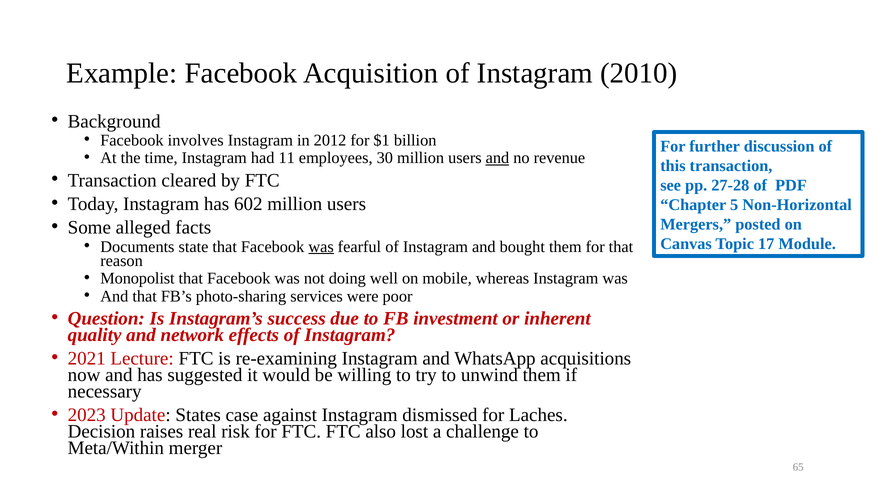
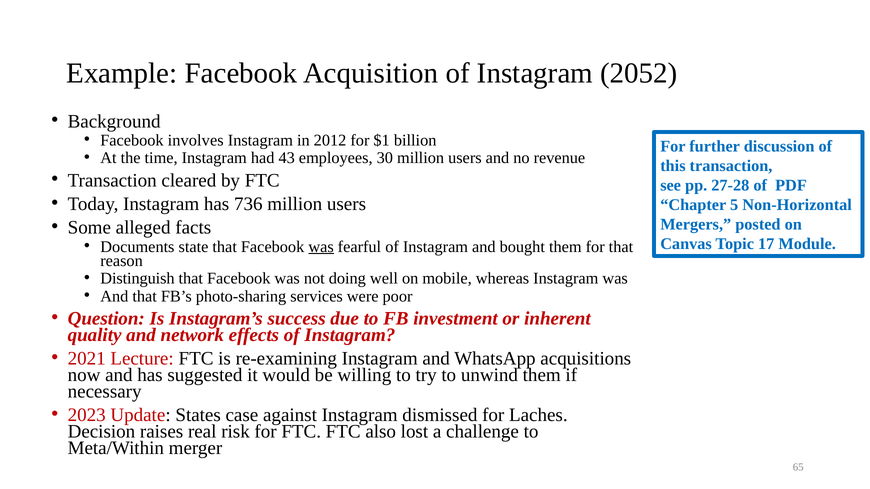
2010: 2010 -> 2052 (639, 73)
11: 11 -> 43 (287, 158)
and underline: present -> none (497, 158)
602: 602 -> 736 (248, 204)
Monopolist: Monopolist -> Distinguish (137, 279)
